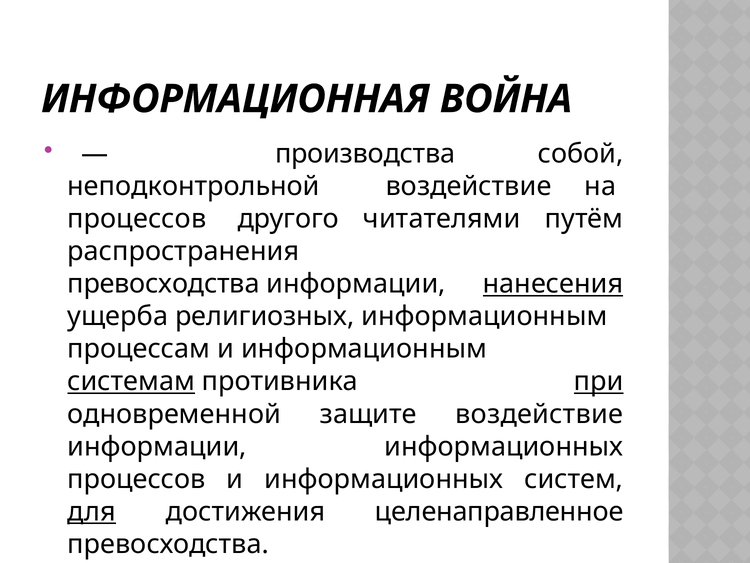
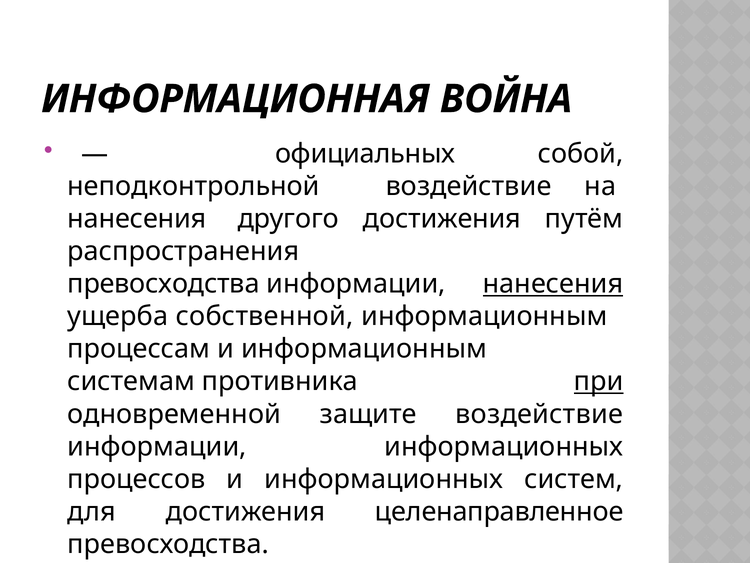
производства: производства -> официальных (365, 154)
процессов: процессов -> нанесения (137, 219)
другого читателями: читателями -> достижения (442, 219)
религиозных: религиозных -> собственной (265, 316)
системам underline: present -> none (131, 381)
для underline: present -> none (92, 511)
